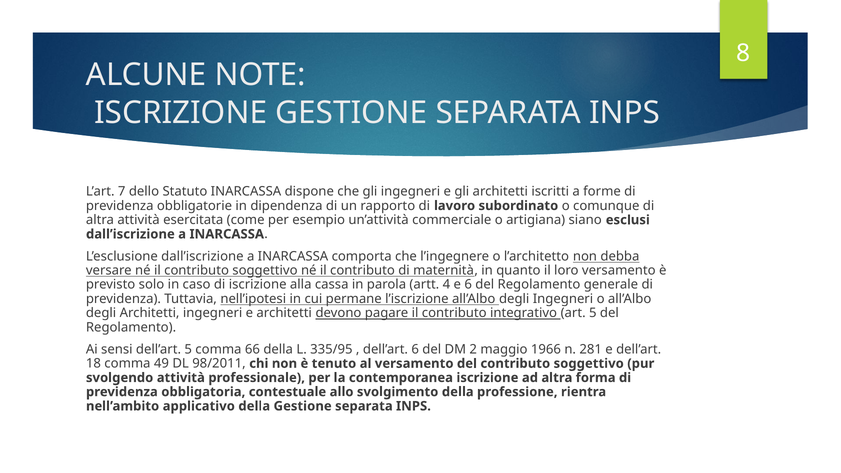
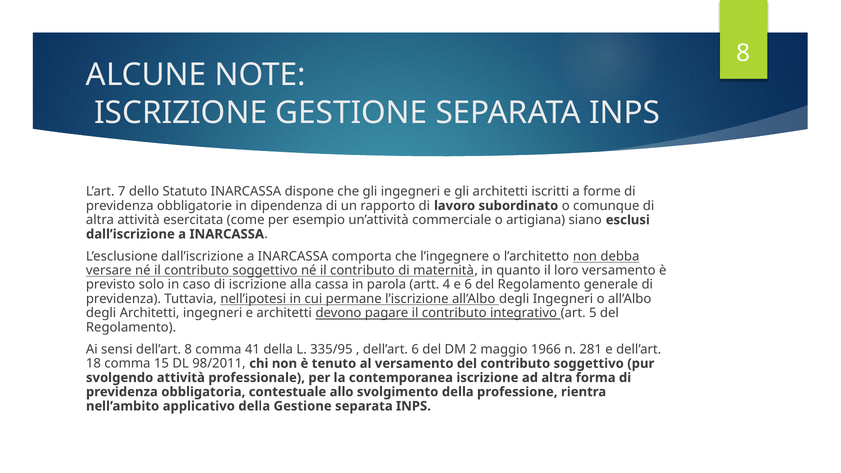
dell’art 5: 5 -> 8 (188, 349)
66: 66 -> 41 (252, 349)
49: 49 -> 15 (161, 364)
